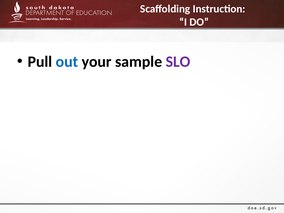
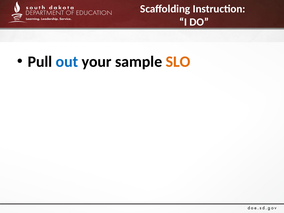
SLO colour: purple -> orange (178, 62)
